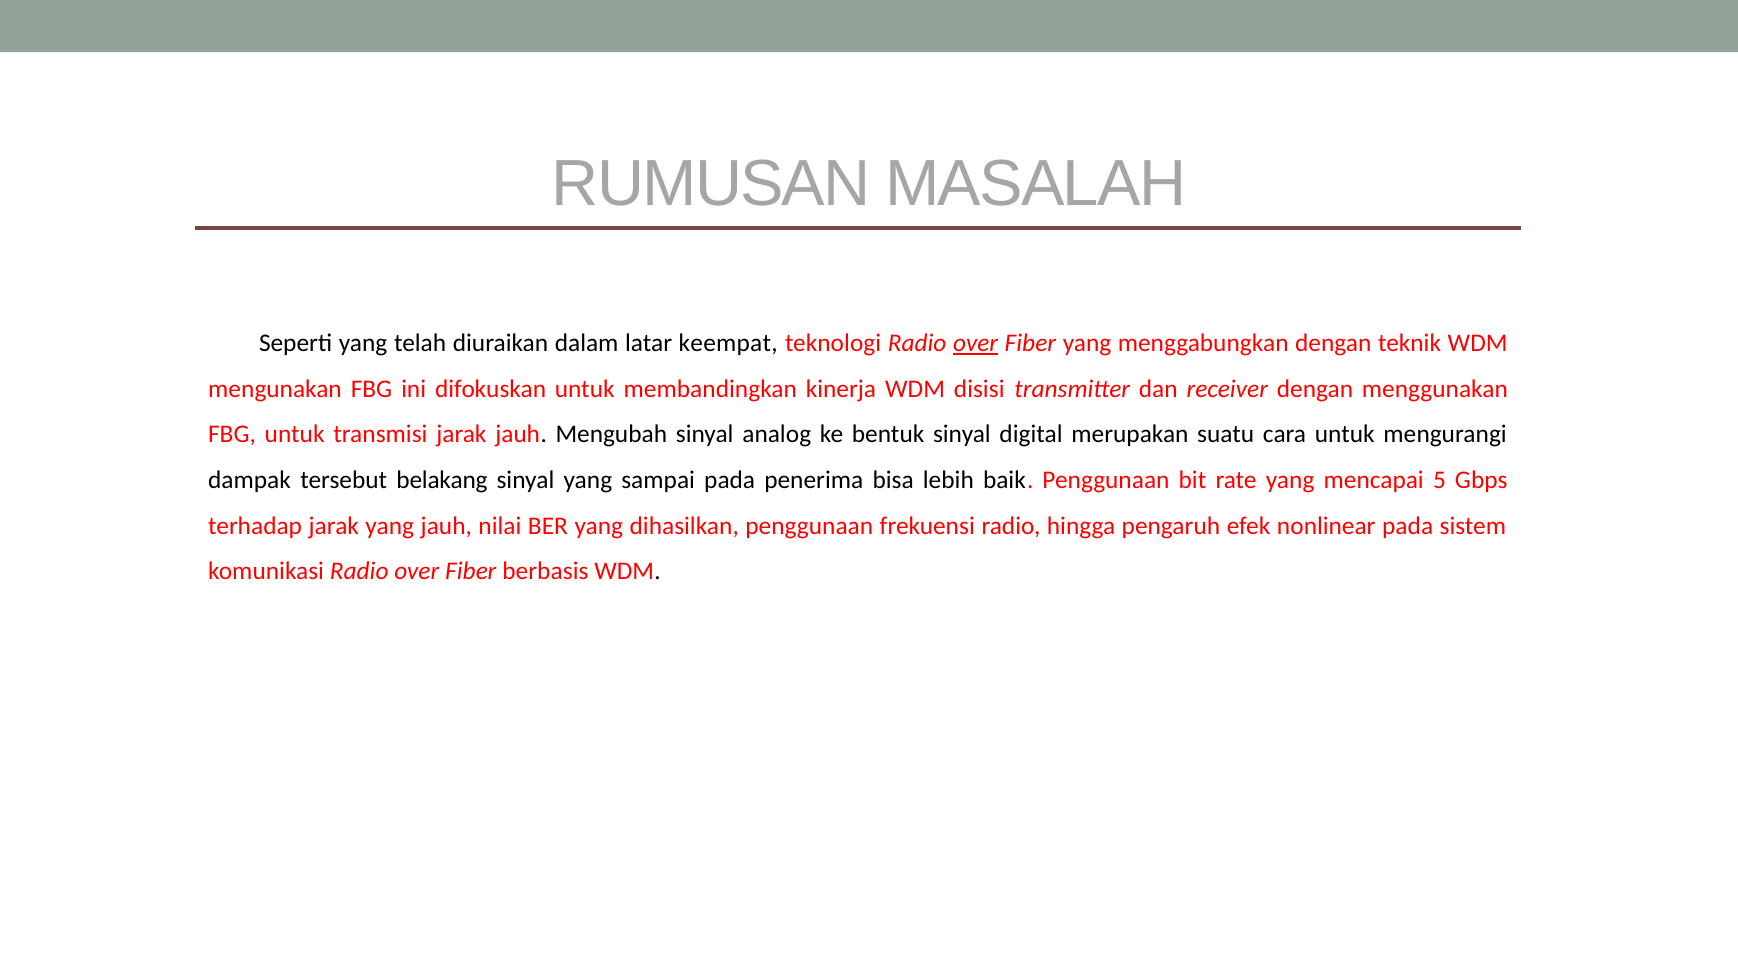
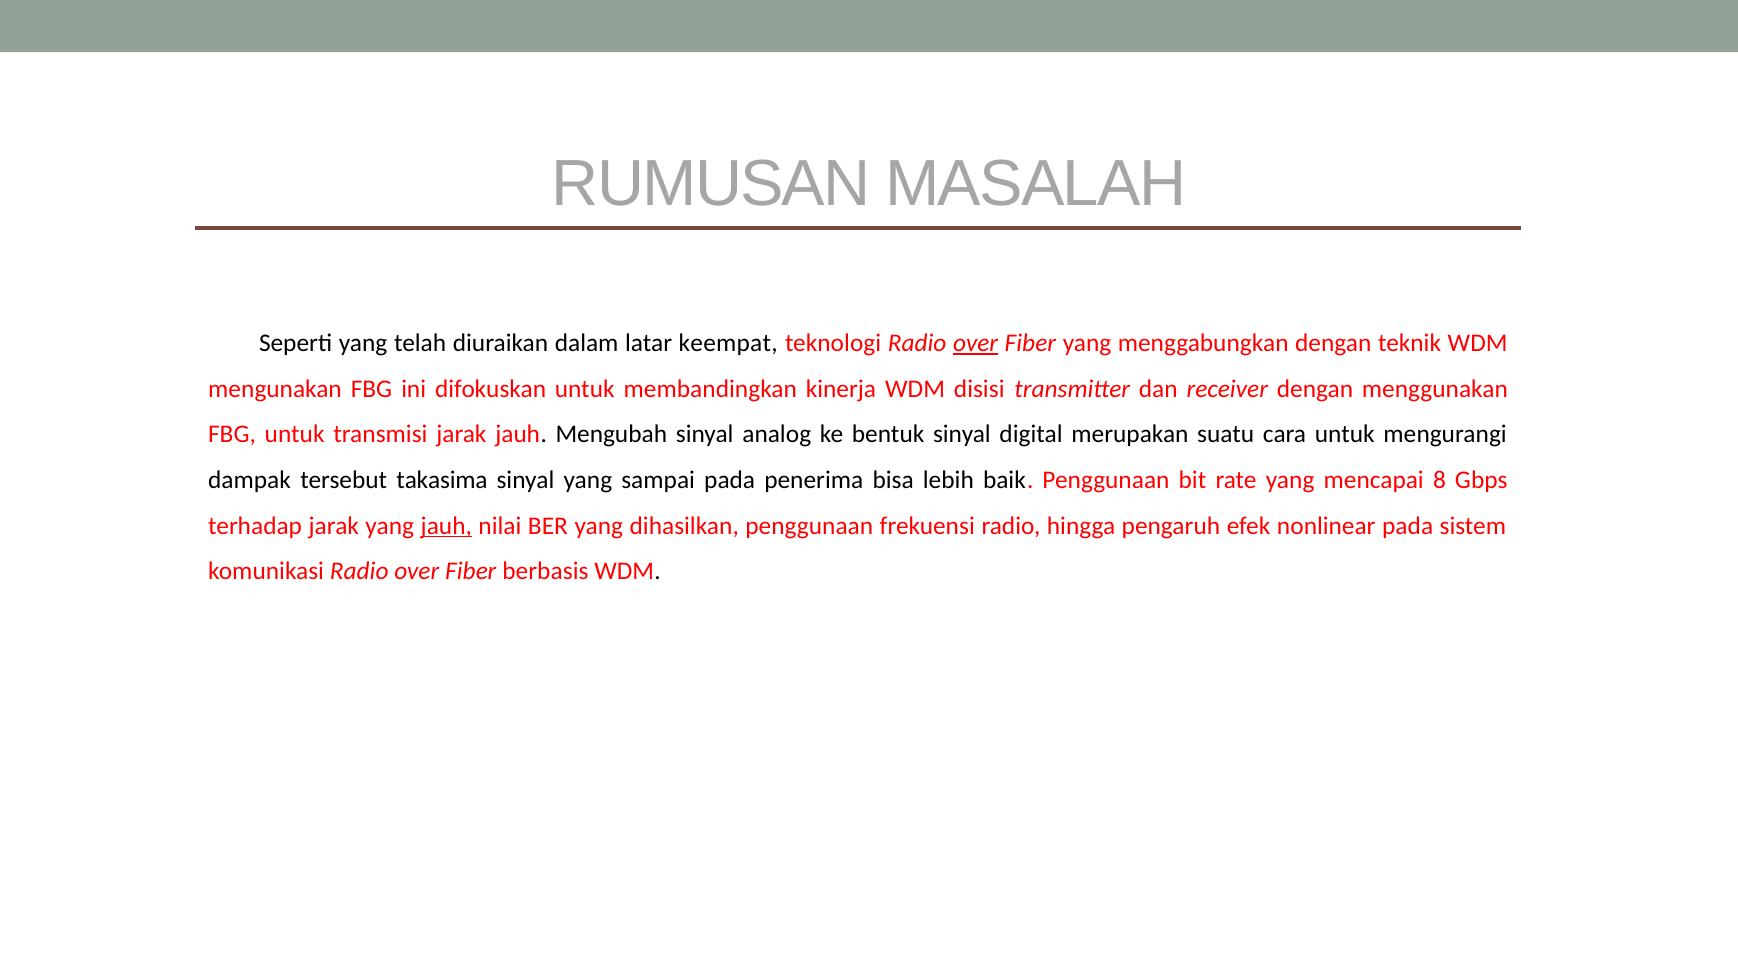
belakang: belakang -> takasima (442, 480)
5: 5 -> 8 (1440, 480)
jauh underline: none -> present (446, 526)
